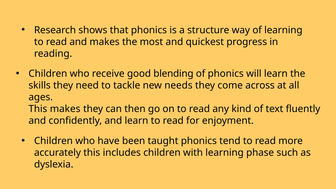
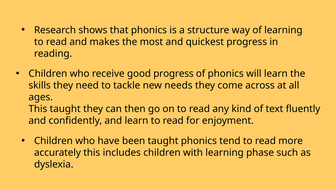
good blending: blending -> progress (173, 74)
This makes: makes -> taught (65, 109)
